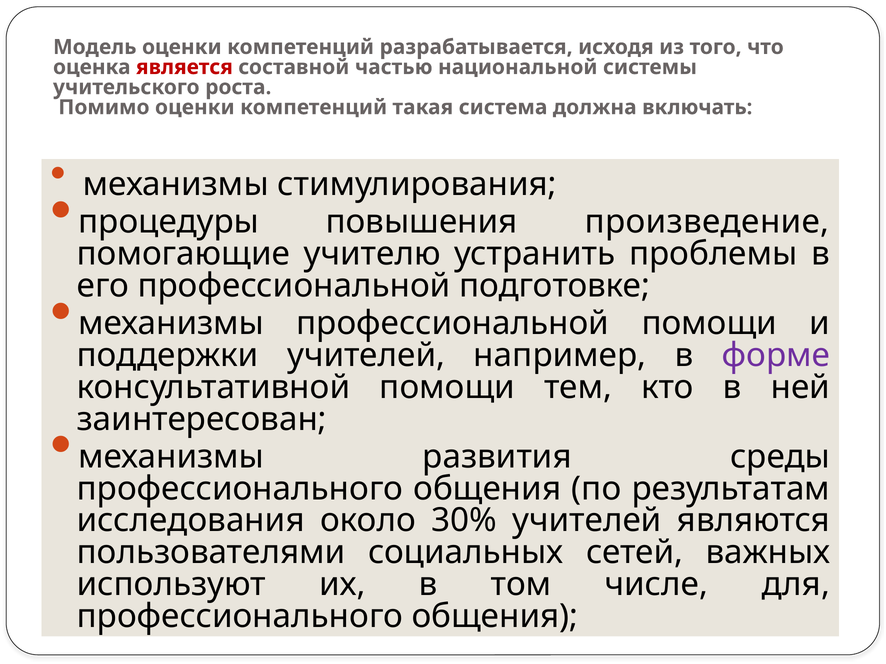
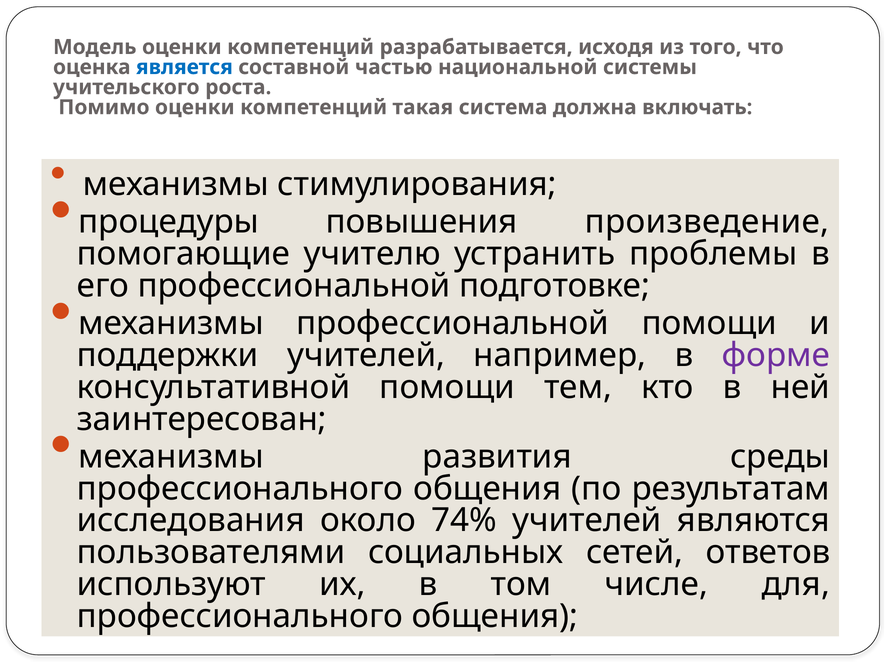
является colour: red -> blue (184, 67)
30%: 30% -> 74% (464, 521)
важных: важных -> ответов (768, 553)
